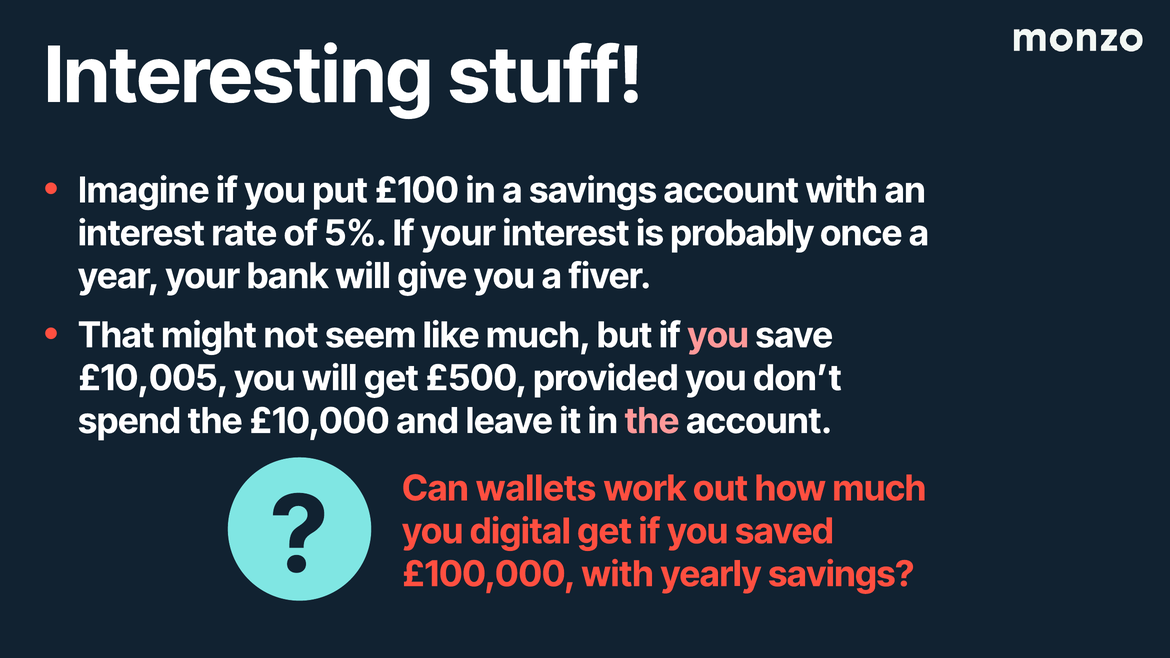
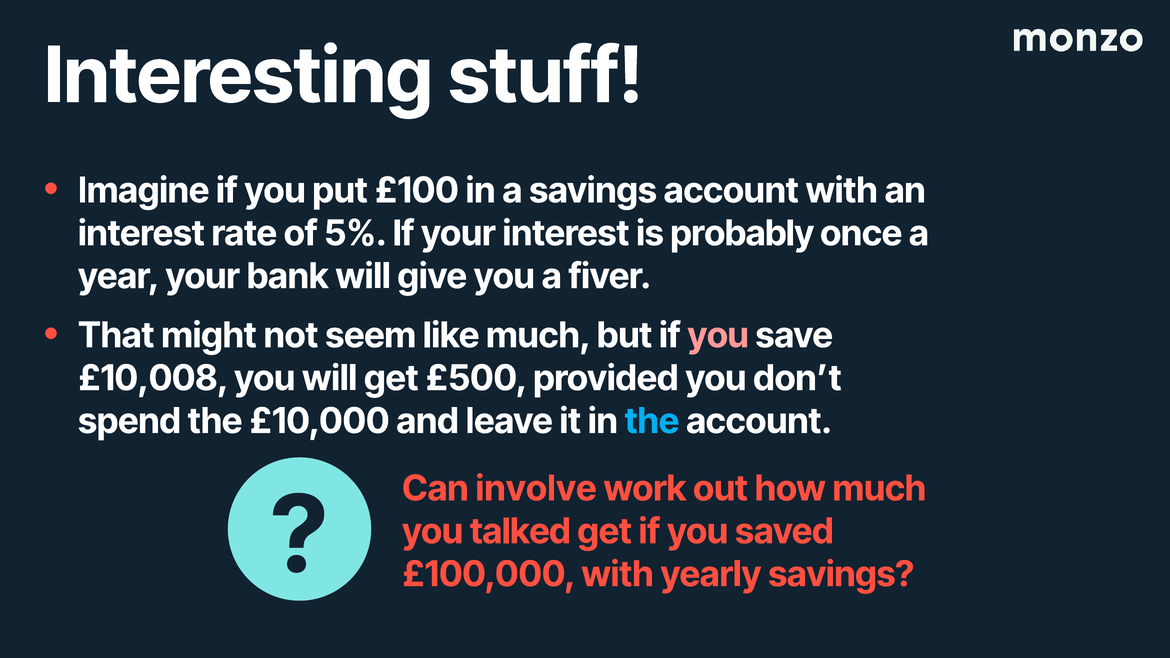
£10,005: £10,005 -> £10,008 (153, 378)
the colour: pink -> light blue (652, 421)
wallets: wallets -> involve (536, 489)
digital: digital -> talked (520, 532)
